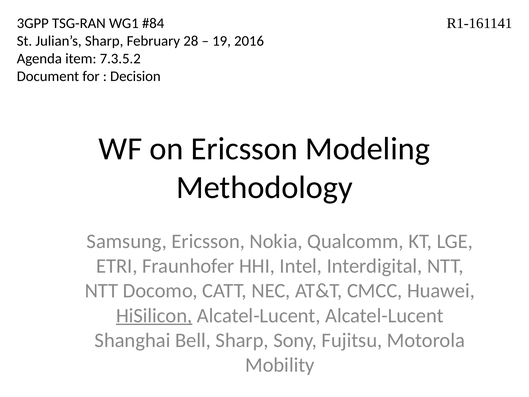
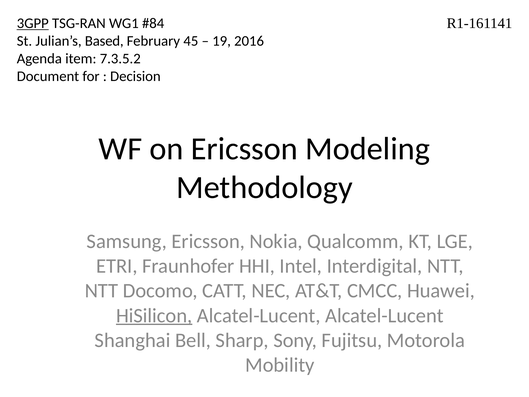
3GPP underline: none -> present (33, 23)
Julian’s Sharp: Sharp -> Based (104, 41)
28: 28 -> 45 (191, 41)
